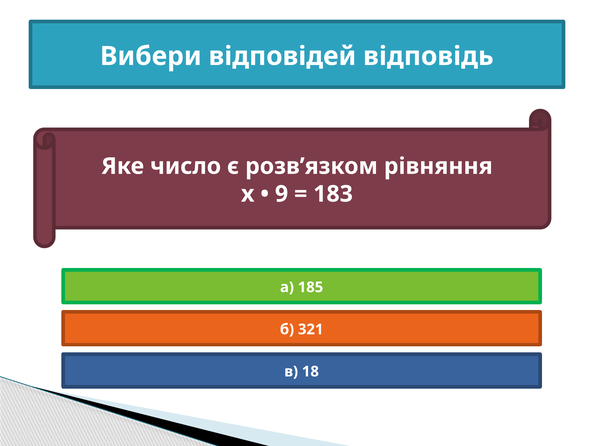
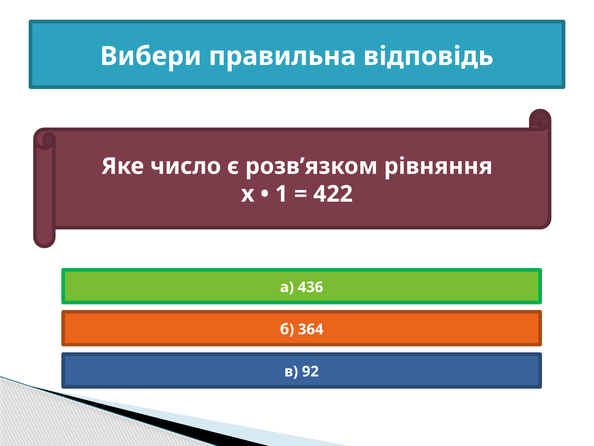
відповідей: відповідей -> правильна (282, 56)
9: 9 -> 1 (282, 194)
183: 183 -> 422 (333, 194)
185: 185 -> 436 (310, 287)
321: 321 -> 364 (311, 329)
18: 18 -> 92 (310, 371)
